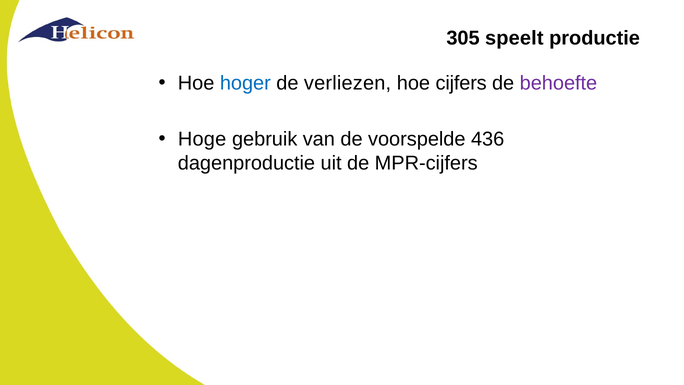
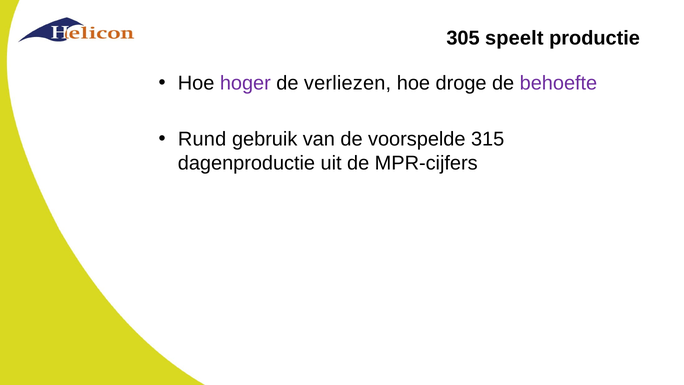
hoger colour: blue -> purple (245, 83)
cijfers: cijfers -> droge (461, 83)
Hoge: Hoge -> Rund (202, 139)
436: 436 -> 315 (488, 139)
